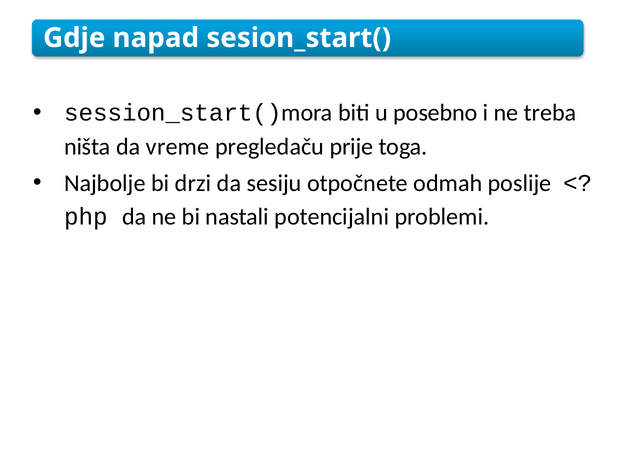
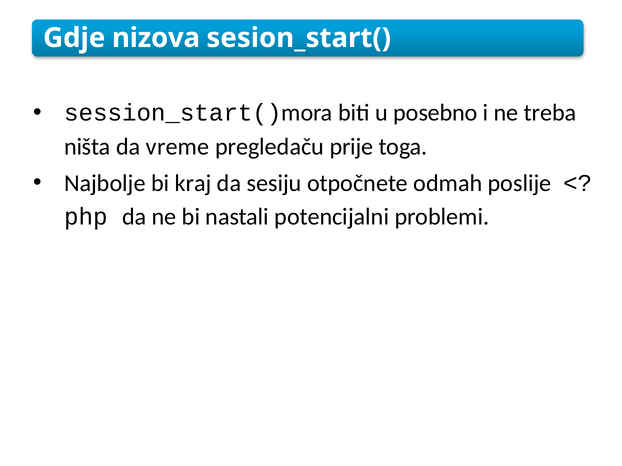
napad: napad -> nizova (156, 38)
drzi: drzi -> kraj (193, 183)
